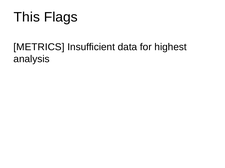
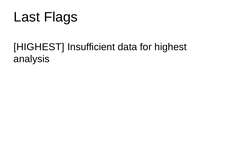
This: This -> Last (27, 17)
METRICS: METRICS -> HIGHEST (39, 47)
